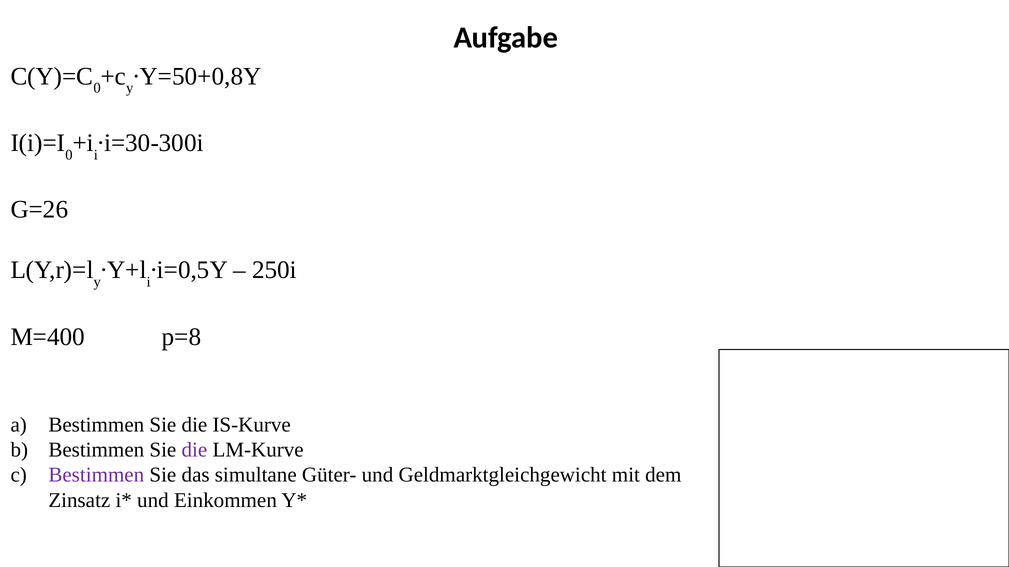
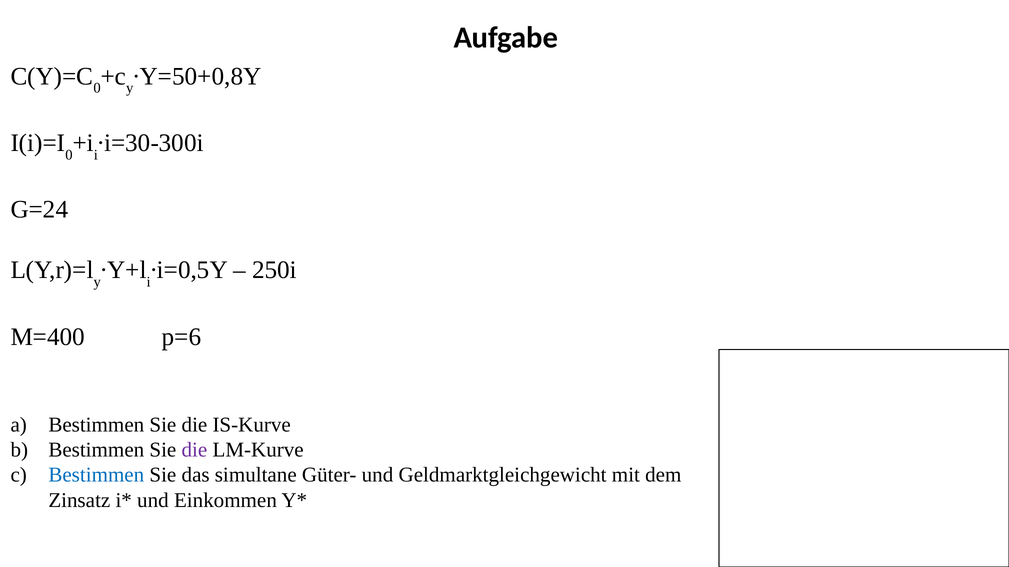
G=26: G=26 -> G=24 (39, 210)
p=8: p=8 -> p=6 (182, 337)
Bestimmen colour: purple -> blue (96, 475)
